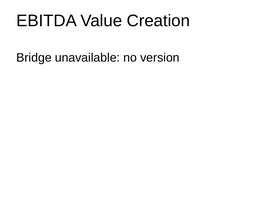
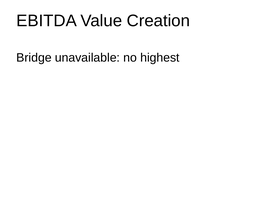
version: version -> highest (160, 57)
